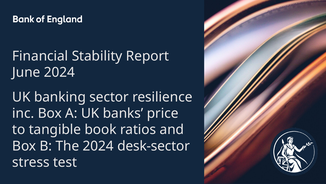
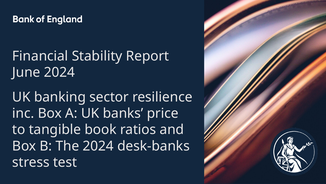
desk-sector: desk-sector -> desk-banks (154, 146)
